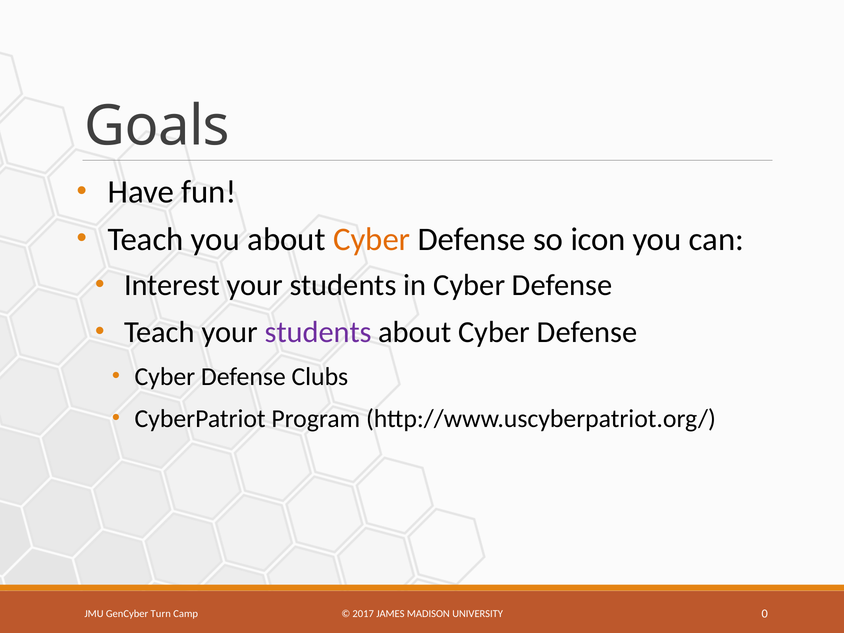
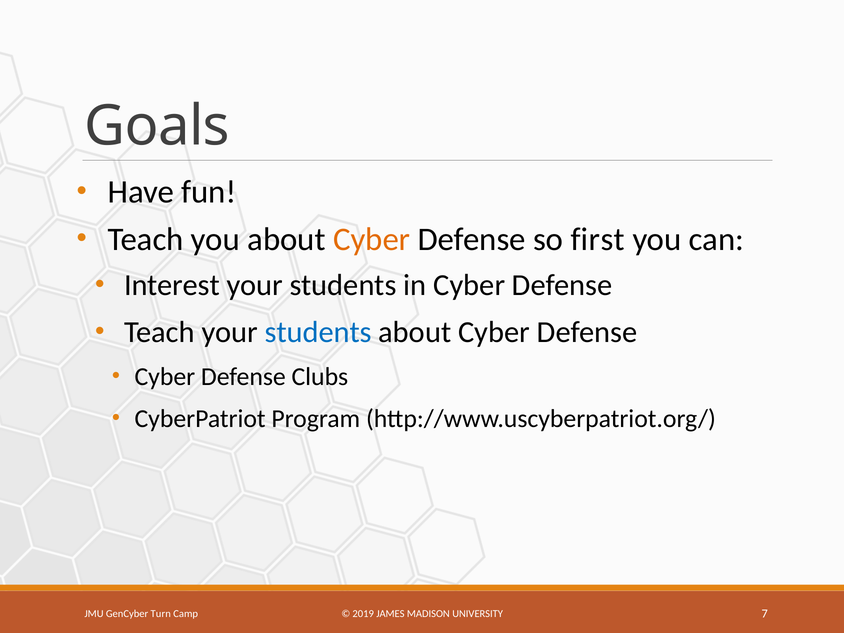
icon: icon -> first (598, 239)
students colour: purple -> blue (318, 332)
2017: 2017 -> 2019 (363, 614)
0: 0 -> 7 (765, 614)
